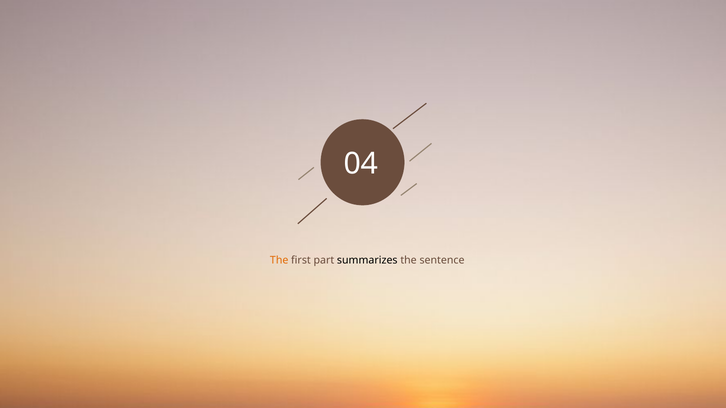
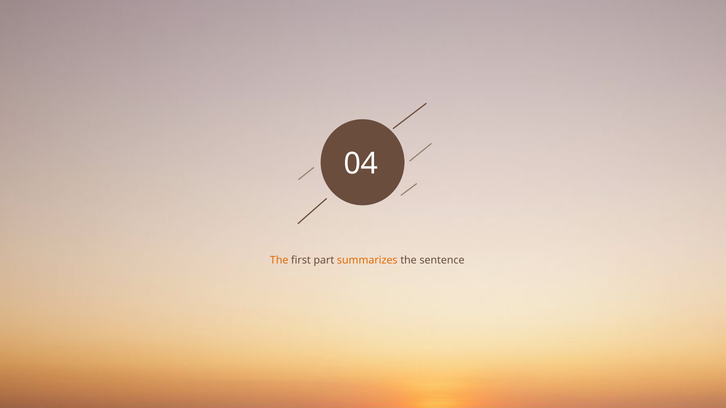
summarizes colour: black -> orange (367, 261)
